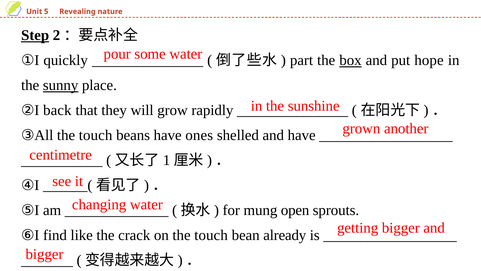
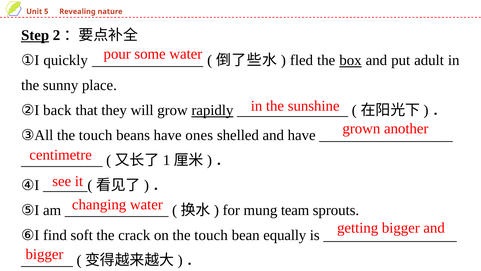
part: part -> fled (302, 60)
hope: hope -> adult (429, 60)
sunny underline: present -> none (61, 85)
rapidly underline: none -> present (212, 110)
open: open -> team (295, 210)
like: like -> soft (82, 235)
already: already -> equally (285, 235)
